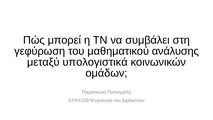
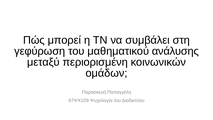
υπολογιστικά: υπολογιστικά -> περιορισμένη (95, 62)
